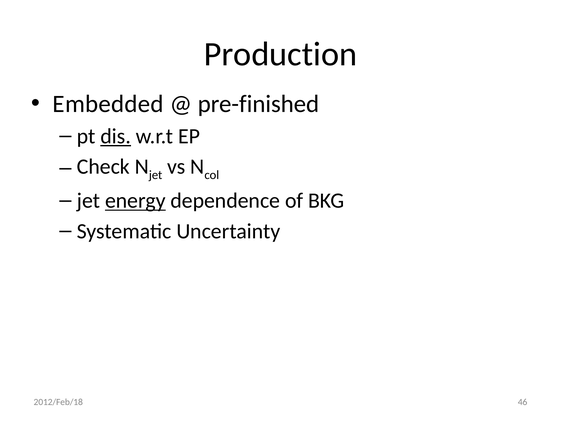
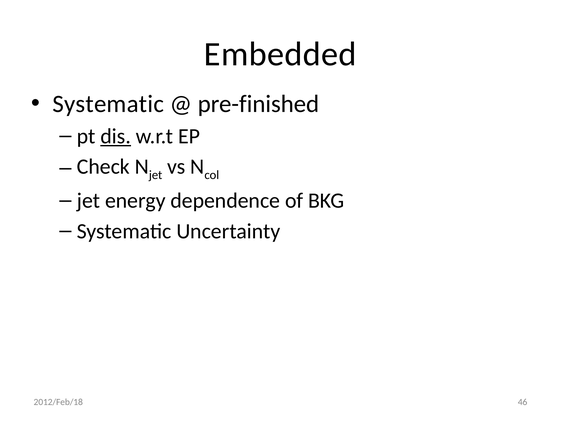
Production: Production -> Embedded (280, 54)
Embedded: Embedded -> Systematic (108, 104)
energy underline: present -> none (135, 201)
